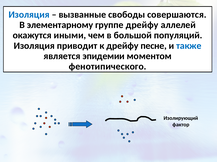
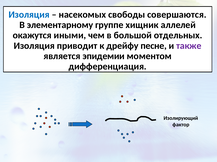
вызванные: вызванные -> насекомых (82, 15)
группе дрейфу: дрейфу -> хищник (142, 25)
популяций: популяций -> отдельных (178, 35)
также colour: blue -> purple (189, 46)
фенотипического: фенотипического -> дифференциация (108, 67)
